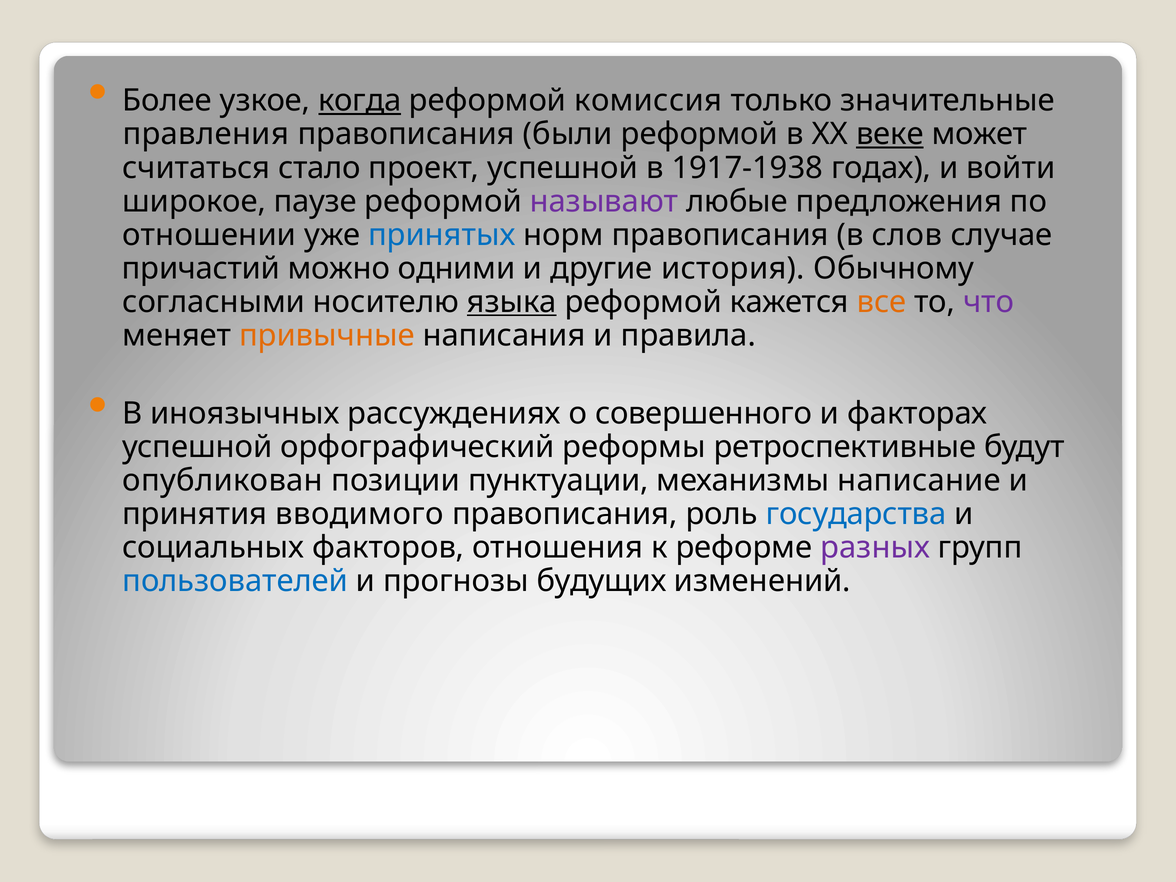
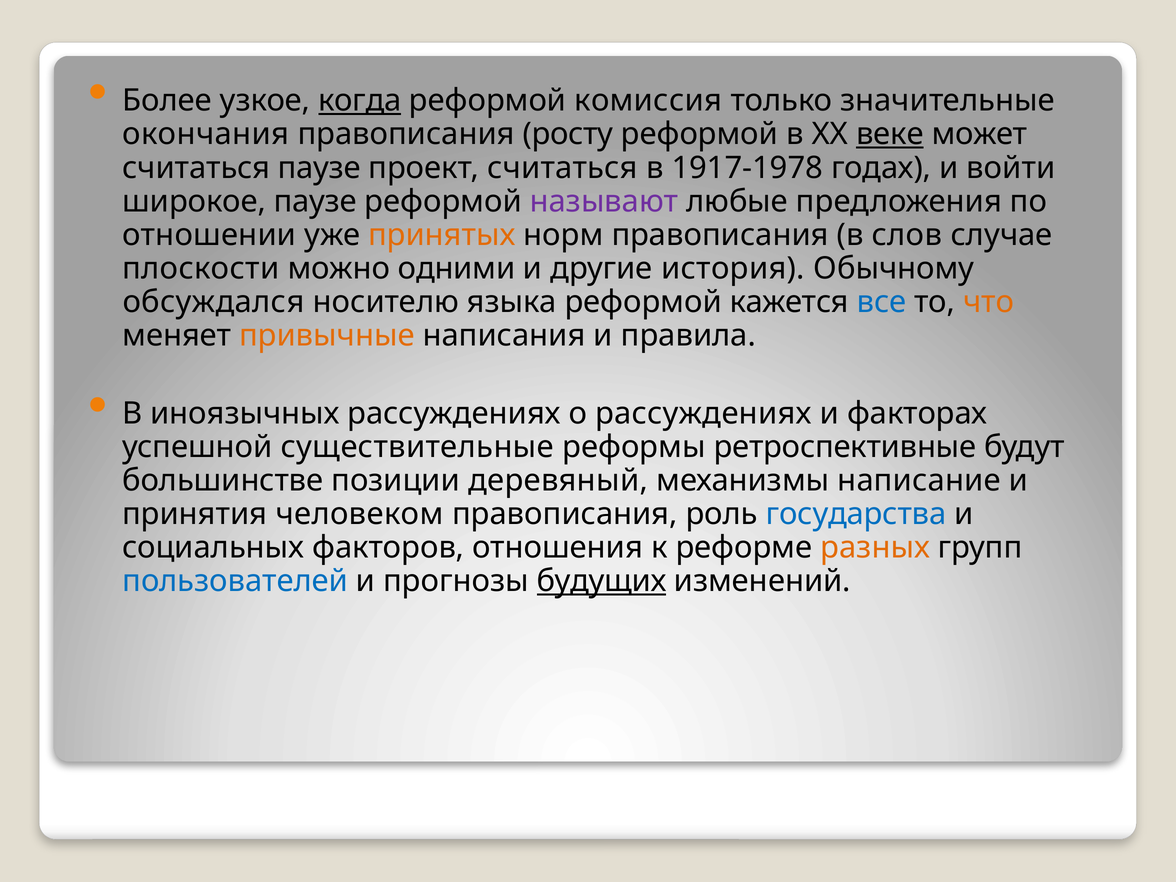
правления: правления -> окончания (206, 134)
были: были -> росту (568, 134)
считаться стало: стало -> паузе (319, 168)
проект успешной: успешной -> считаться (563, 168)
1917-1938: 1917-1938 -> 1917-1978 (747, 168)
принятых colour: blue -> orange (442, 235)
причастий: причастий -> плоскости (201, 268)
согласными: согласными -> обсуждался (214, 302)
языка underline: present -> none (512, 302)
все colour: orange -> blue (882, 302)
что colour: purple -> orange (989, 302)
о совершенного: совершенного -> рассуждениях (703, 413)
орфографический: орфографический -> существительные (417, 447)
опубликован: опубликован -> большинстве (223, 480)
пунктуации: пунктуации -> деревяный (558, 480)
вводимого: вводимого -> человеком (360, 514)
разных colour: purple -> orange (875, 548)
будущих underline: none -> present (602, 581)
